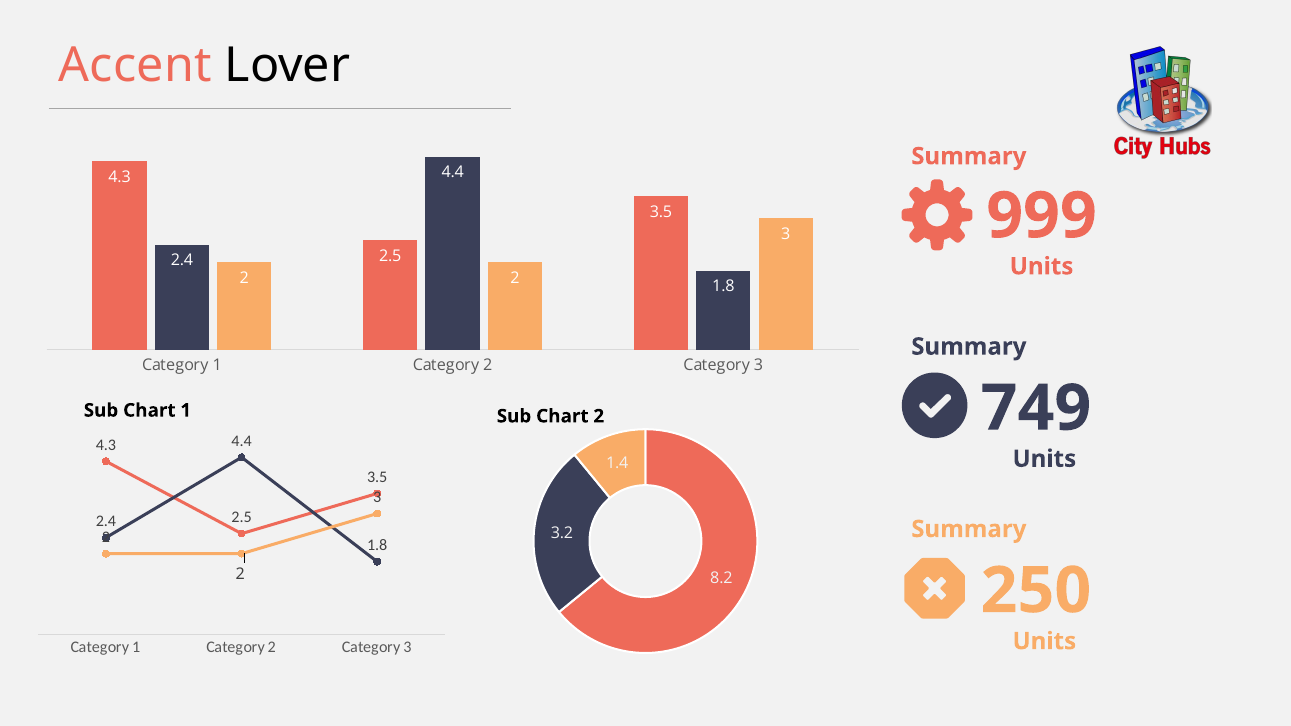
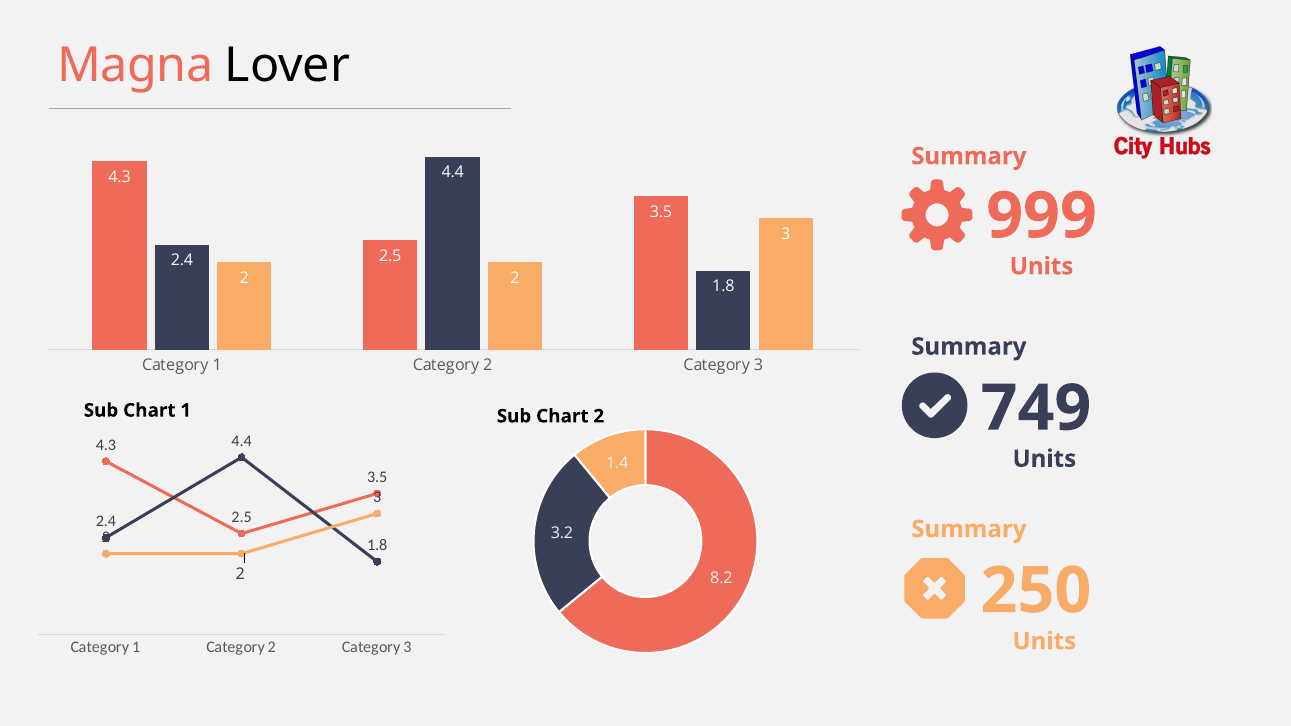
Accent: Accent -> Magna (136, 66)
